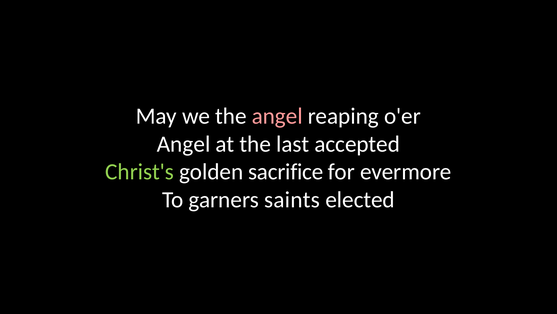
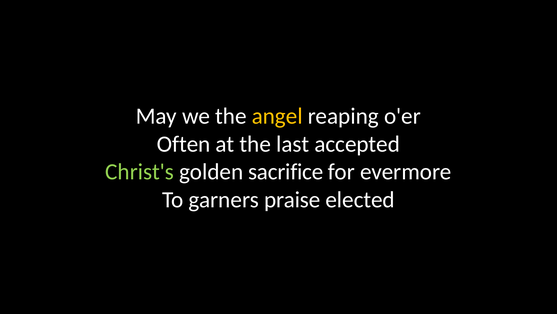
angel colour: pink -> yellow (277, 116)
Angel: Angel -> Often (184, 144)
saints: saints -> praise (292, 199)
